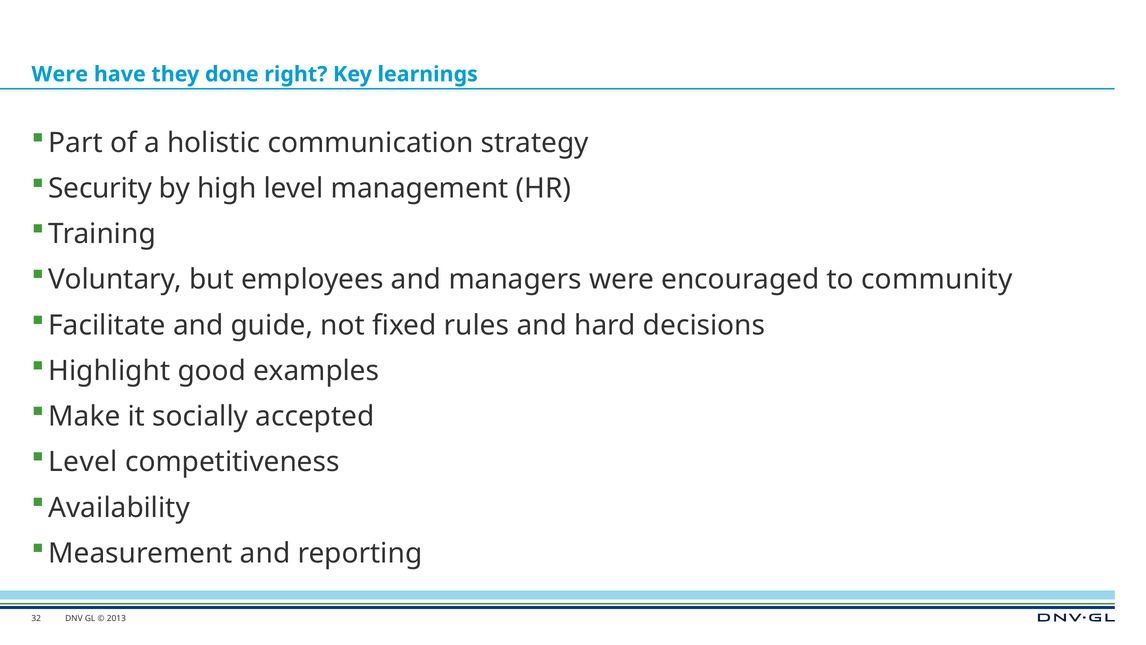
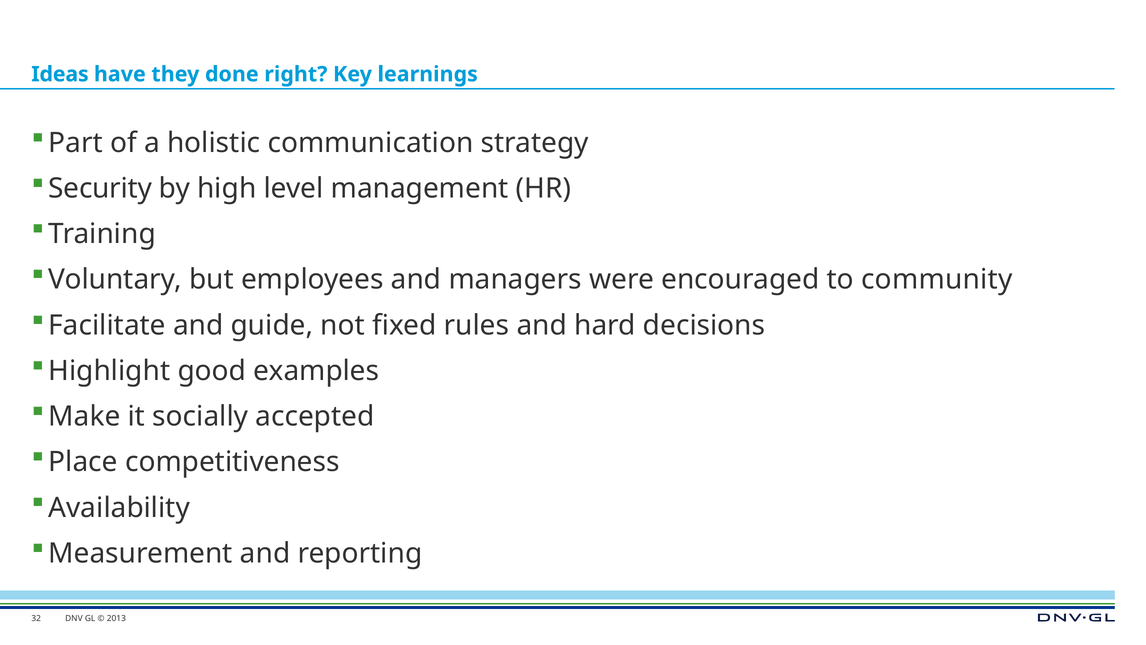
Were: Were -> Ideas (60, 74)
Level: Level -> Place (83, 462)
